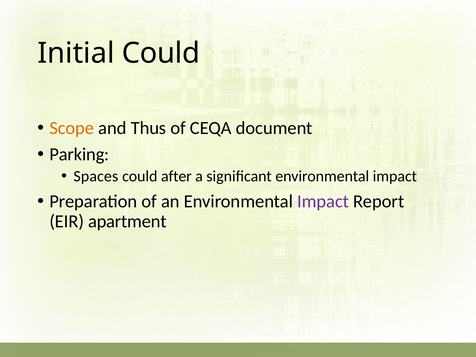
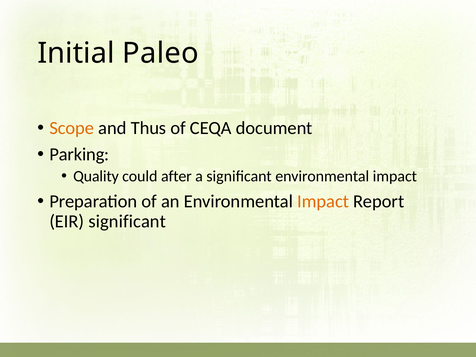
Initial Could: Could -> Paleo (161, 53)
Spaces: Spaces -> Quality (96, 176)
Impact colour: purple -> orange (323, 202)
EIR apartment: apartment -> significant (127, 221)
